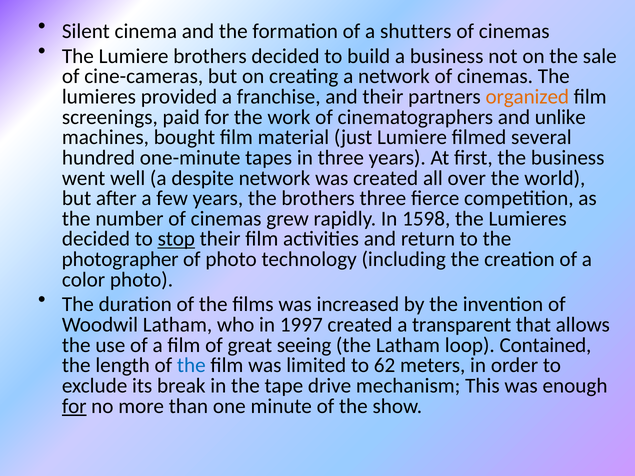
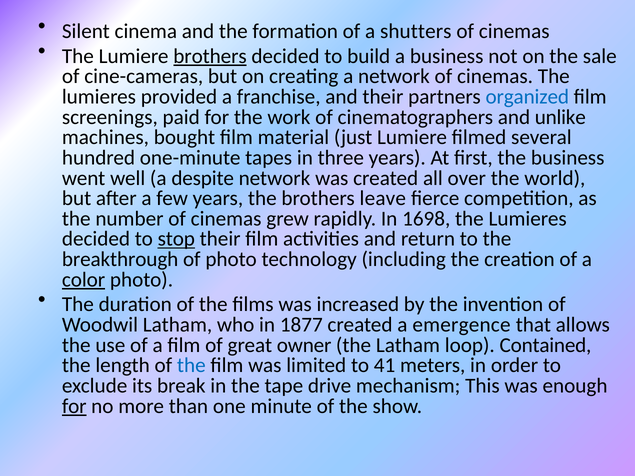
brothers underline: none -> present (210, 56)
organized colour: orange -> blue (527, 97)
brothers three: three -> leave (383, 198)
1598: 1598 -> 1698 (426, 219)
photographer: photographer -> breakthrough (120, 259)
color underline: none -> present (84, 280)
1997: 1997 -> 1877 (301, 325)
transparent: transparent -> emergence (462, 325)
seeing: seeing -> owner (304, 345)
62: 62 -> 41 (385, 366)
